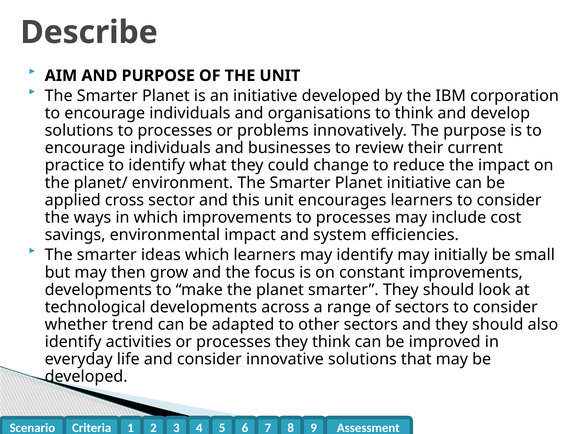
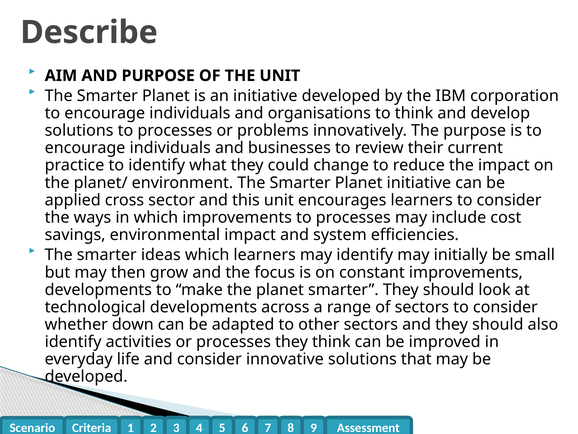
trend: trend -> down (133, 324)
